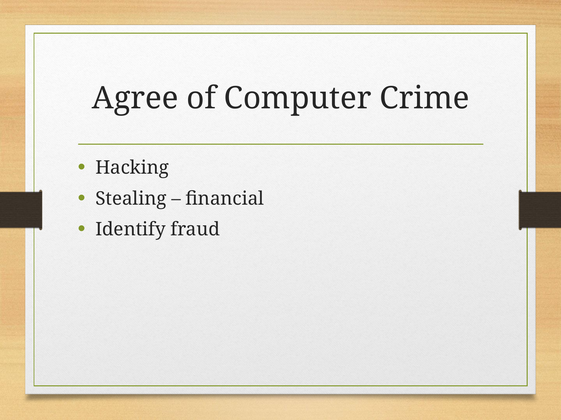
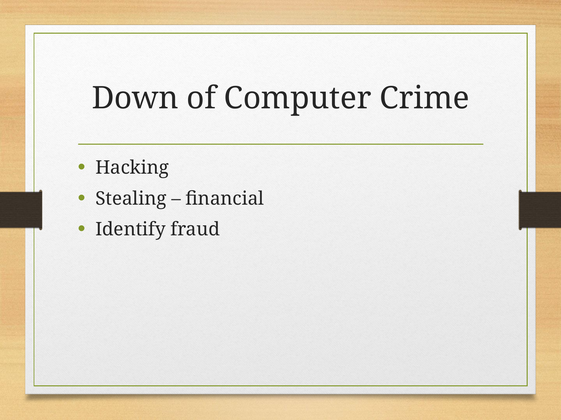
Agree: Agree -> Down (135, 98)
